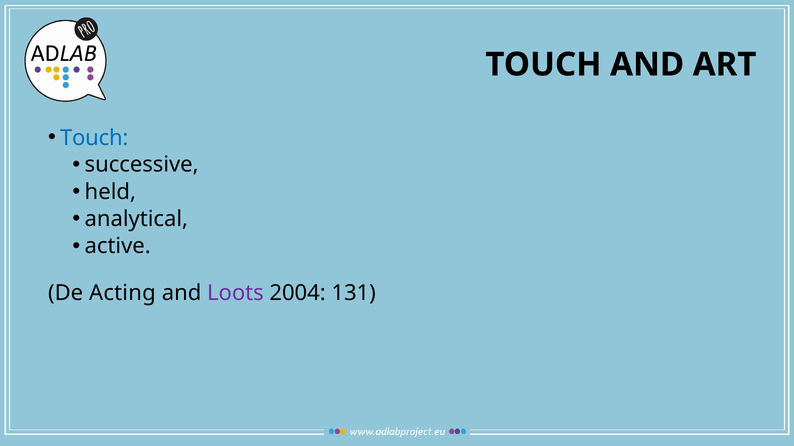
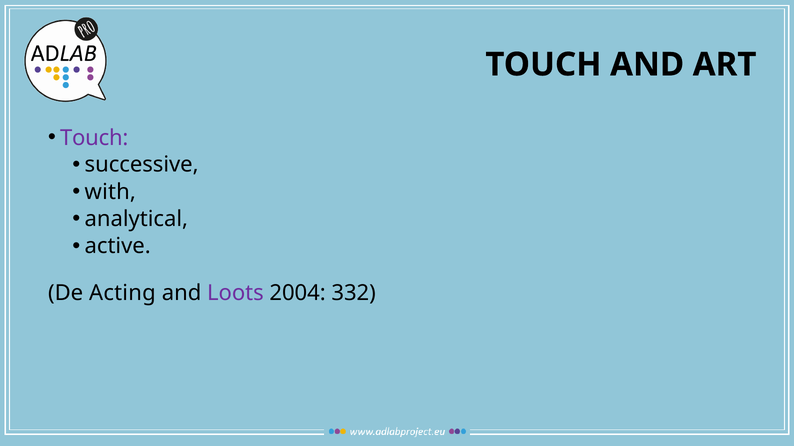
Touch colour: blue -> purple (94, 138)
held: held -> with (110, 192)
131: 131 -> 332 (354, 293)
